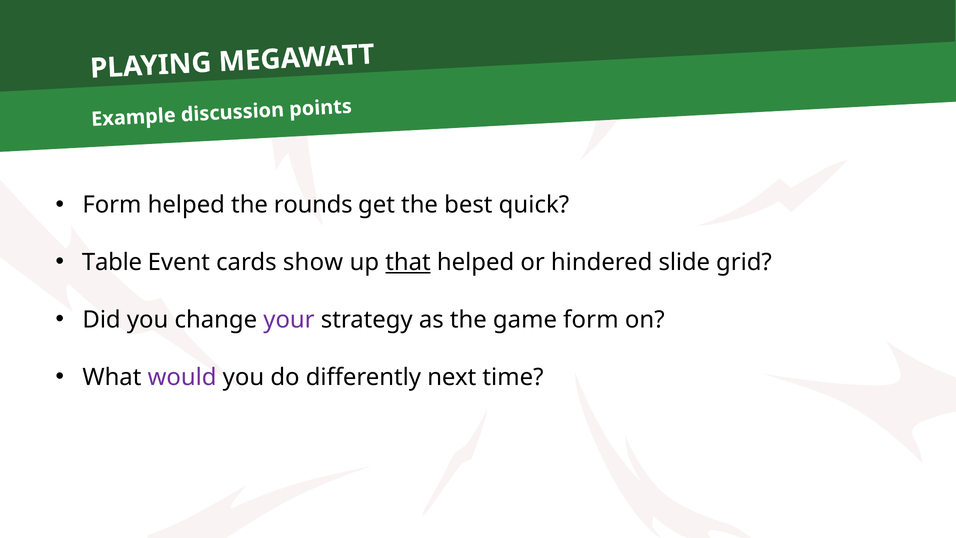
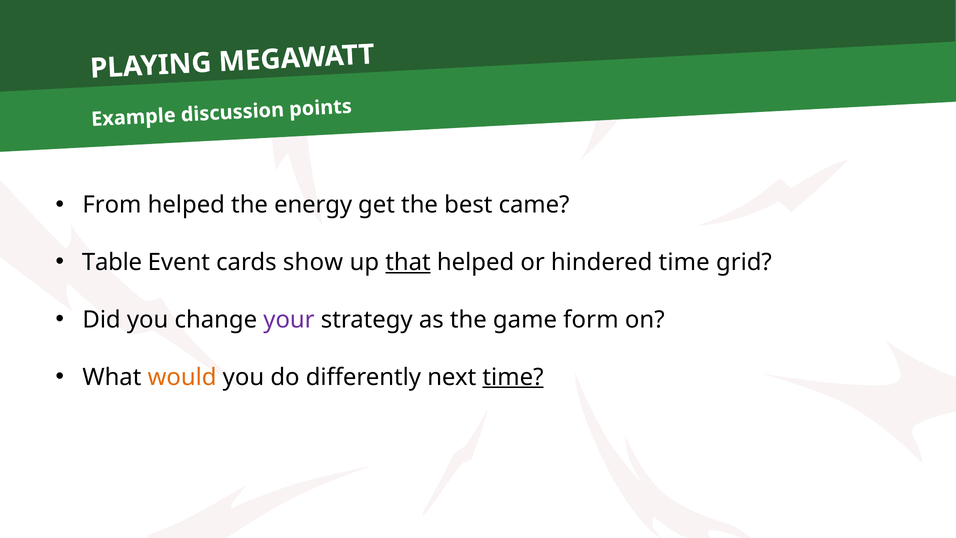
Form: Form -> From (112, 205)
rounds: rounds -> energy (313, 205)
quick: quick -> came (534, 205)
hindered slide: slide -> time (684, 262)
would colour: purple -> orange (182, 377)
time underline: none -> present (513, 377)
